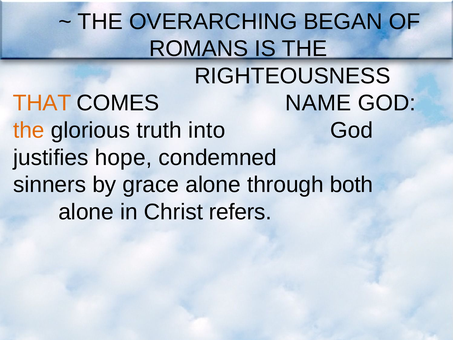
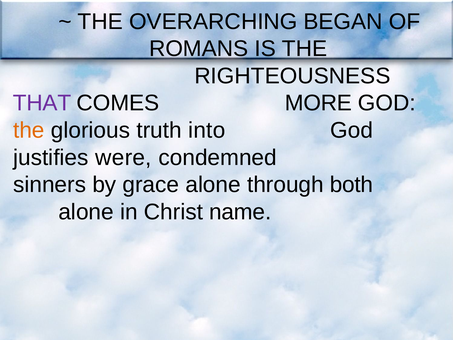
THAT colour: orange -> purple (42, 103)
NAME: NAME -> MORE (318, 103)
hope: hope -> were (123, 157)
refers: refers -> name (240, 212)
